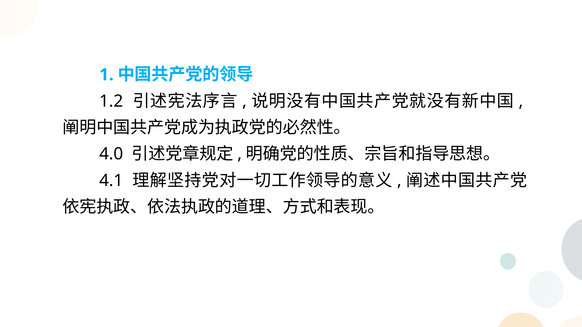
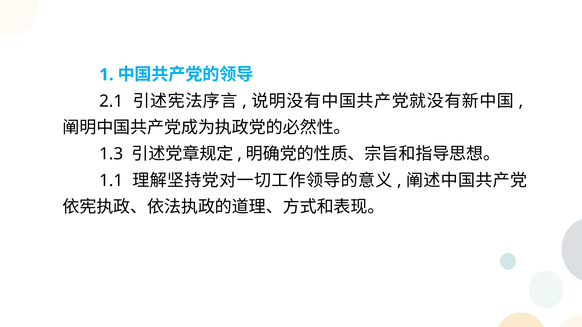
1.2: 1.2 -> 2.1 (111, 101)
4.0: 4.0 -> 1.3 (111, 154)
4.1: 4.1 -> 1.1 (111, 181)
